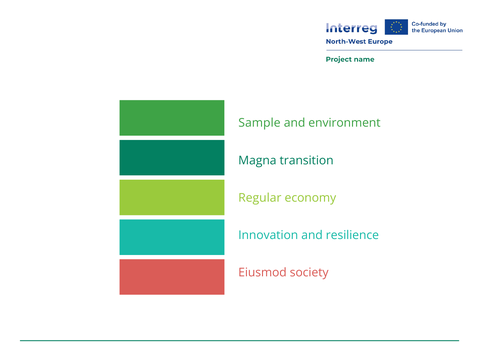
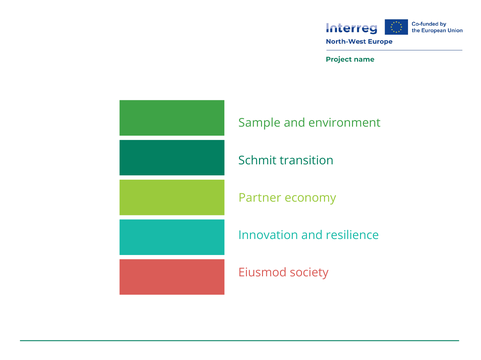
Magna: Magna -> Schmit (257, 161)
Regular: Regular -> Partner (260, 198)
